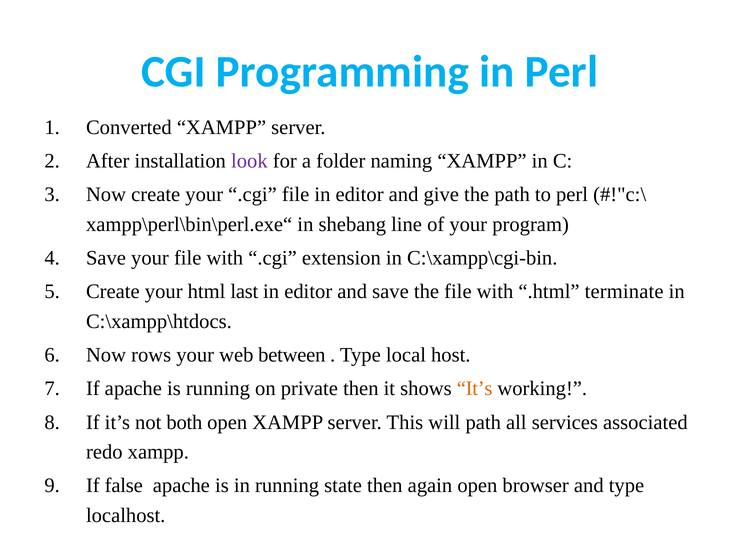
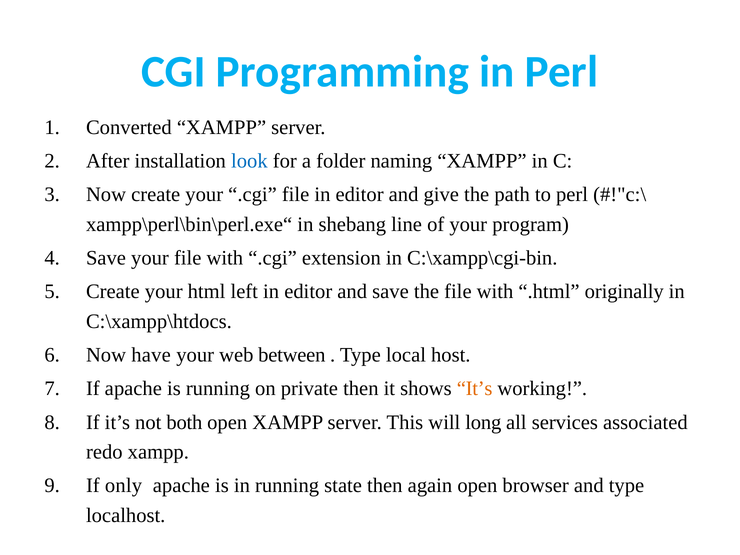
look colour: purple -> blue (249, 161)
last: last -> left (244, 292)
terminate: terminate -> originally (624, 292)
rows: rows -> have (151, 355)
will path: path -> long (483, 422)
false: false -> only (124, 486)
